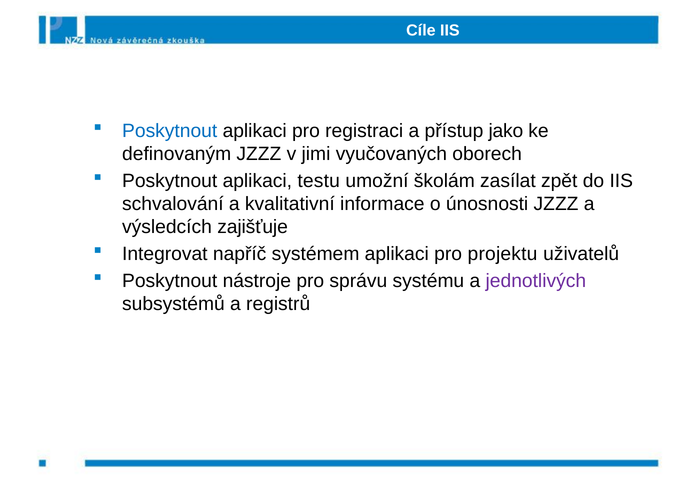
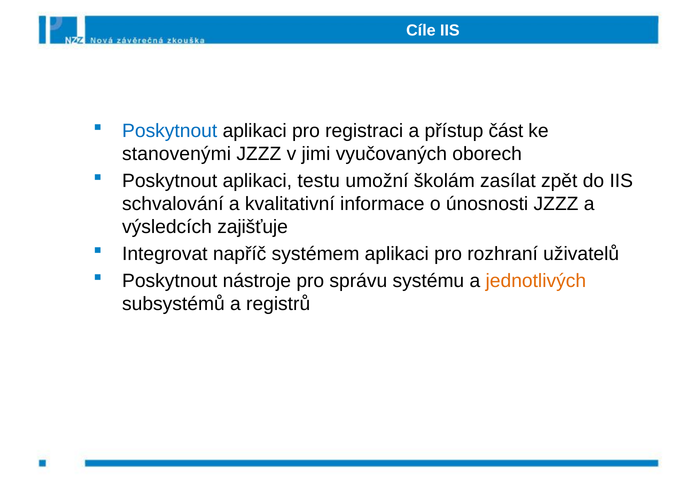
jako: jako -> část (506, 131)
definovaným: definovaným -> stanovenými (177, 154)
projektu: projektu -> rozhraní (503, 254)
jednotlivých colour: purple -> orange (536, 281)
